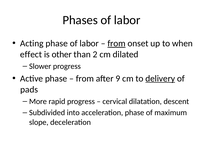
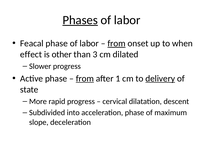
Phases underline: none -> present (80, 20)
Acting: Acting -> Feacal (32, 43)
2: 2 -> 3 (95, 54)
from underline: none -> present (85, 78)
9: 9 -> 1 (118, 78)
pads: pads -> state (29, 89)
